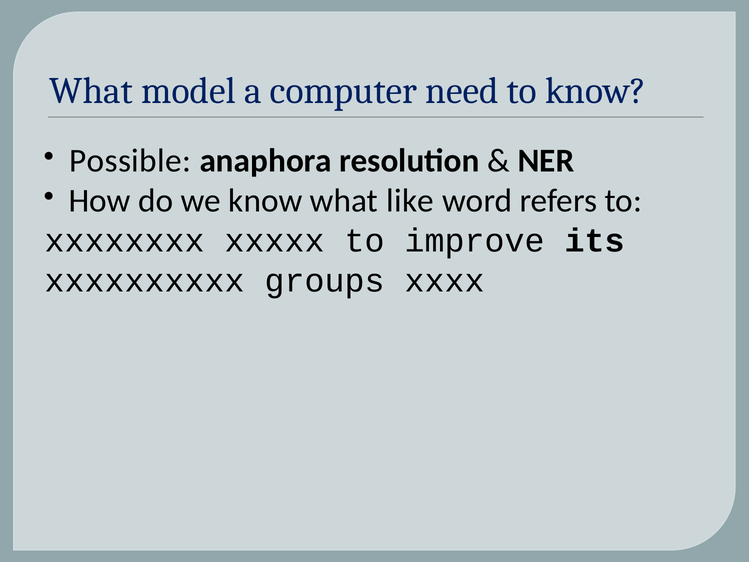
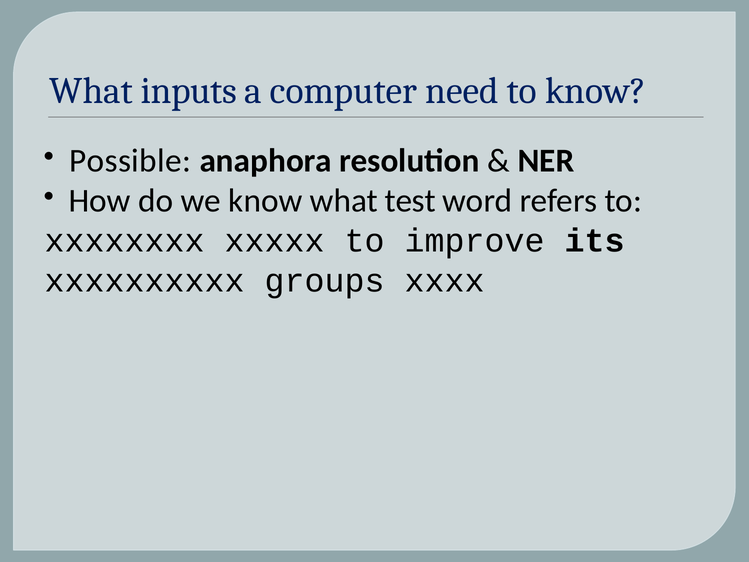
model: model -> inputs (189, 91)
like: like -> test (410, 201)
